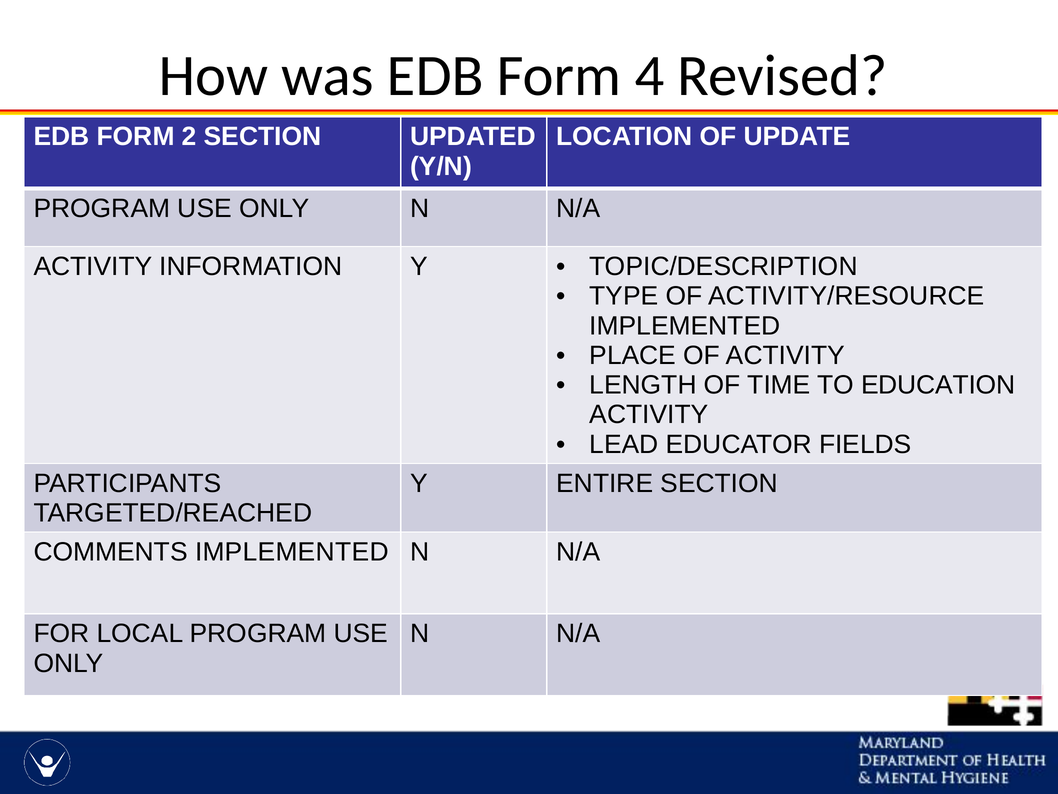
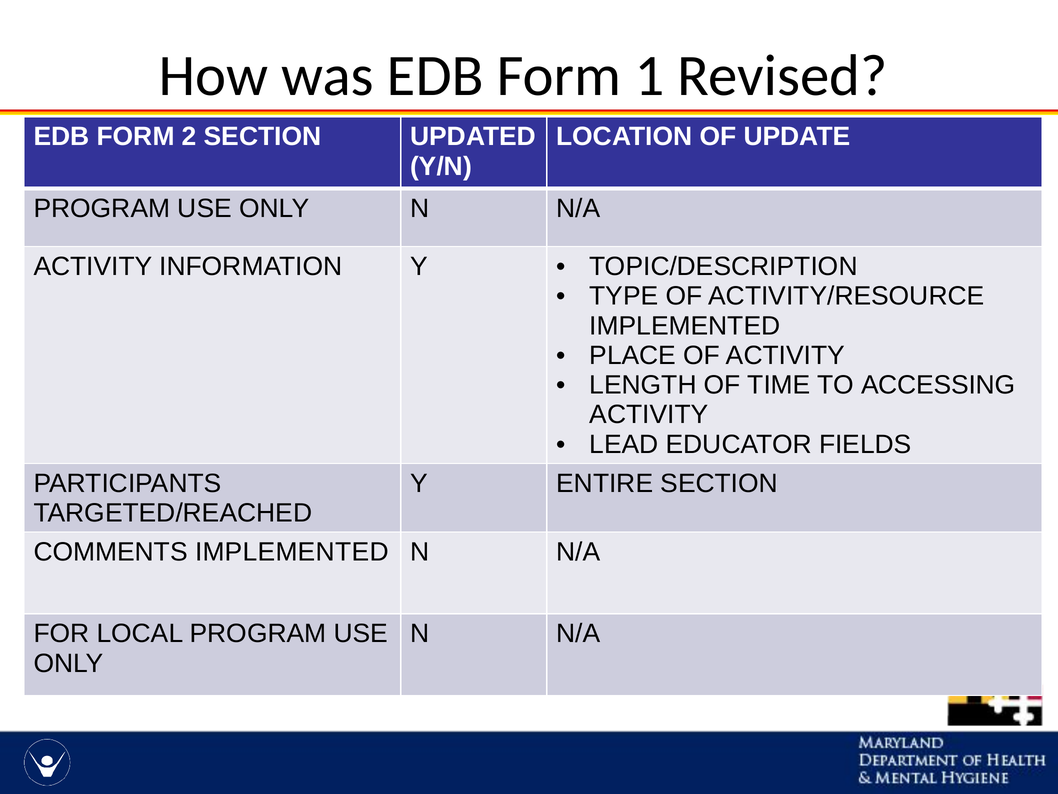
4: 4 -> 1 (649, 76)
EDUCATION: EDUCATION -> ACCESSING (938, 385)
